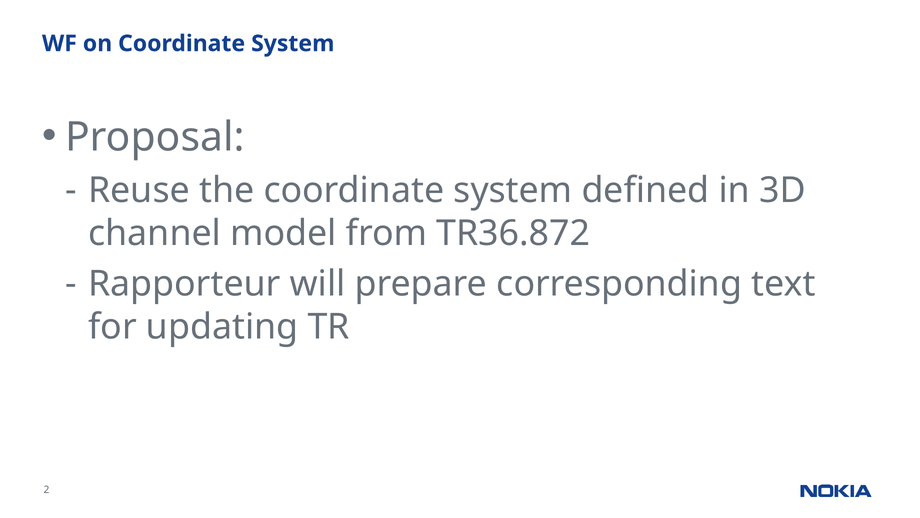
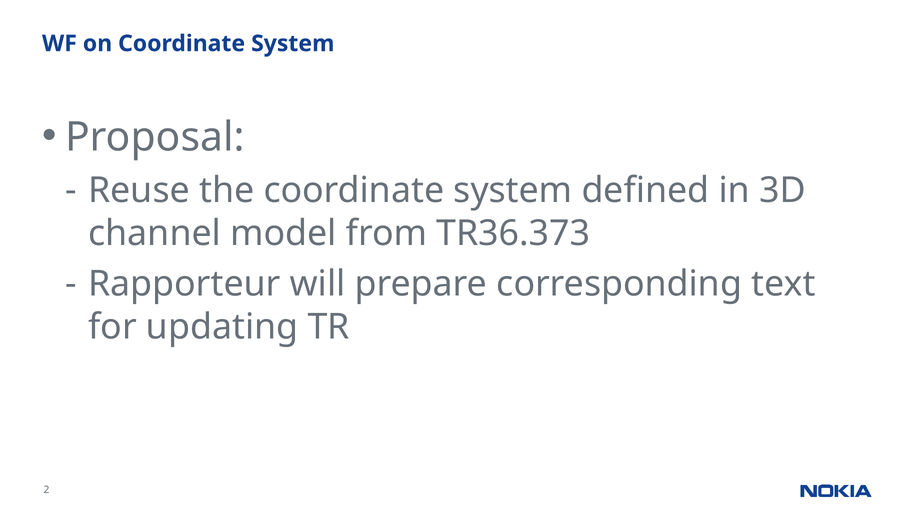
TR36.872: TR36.872 -> TR36.373 (513, 233)
